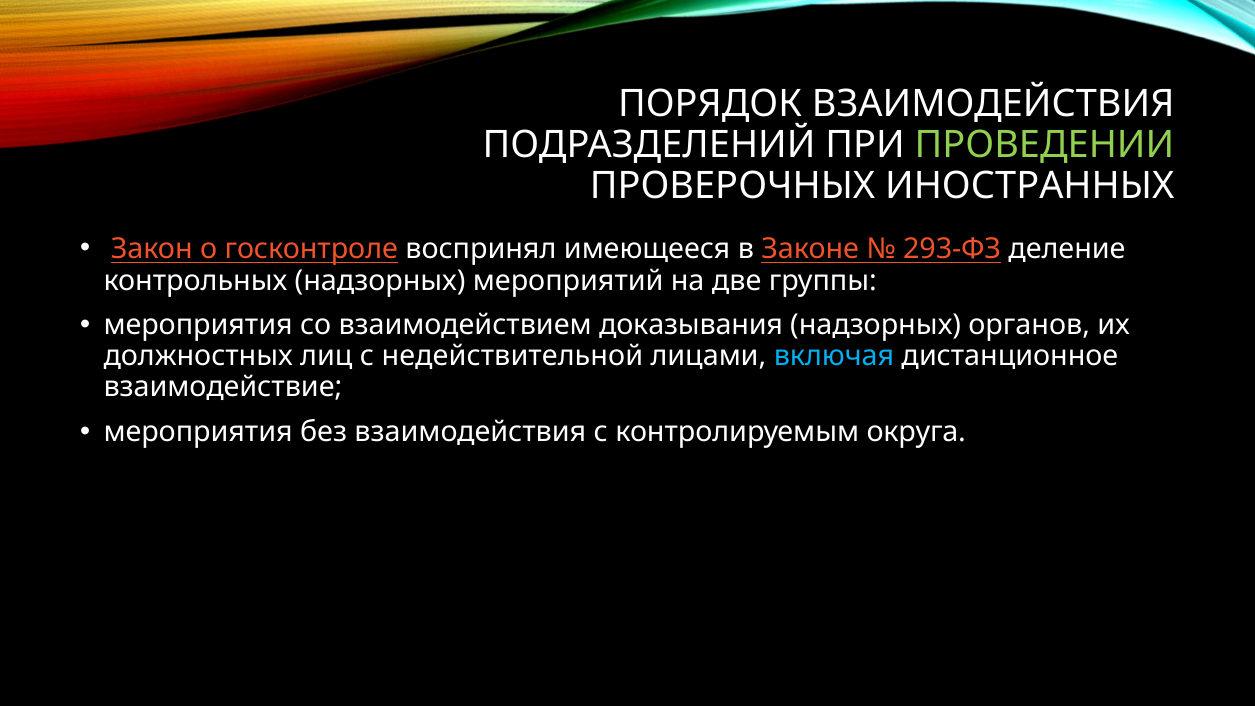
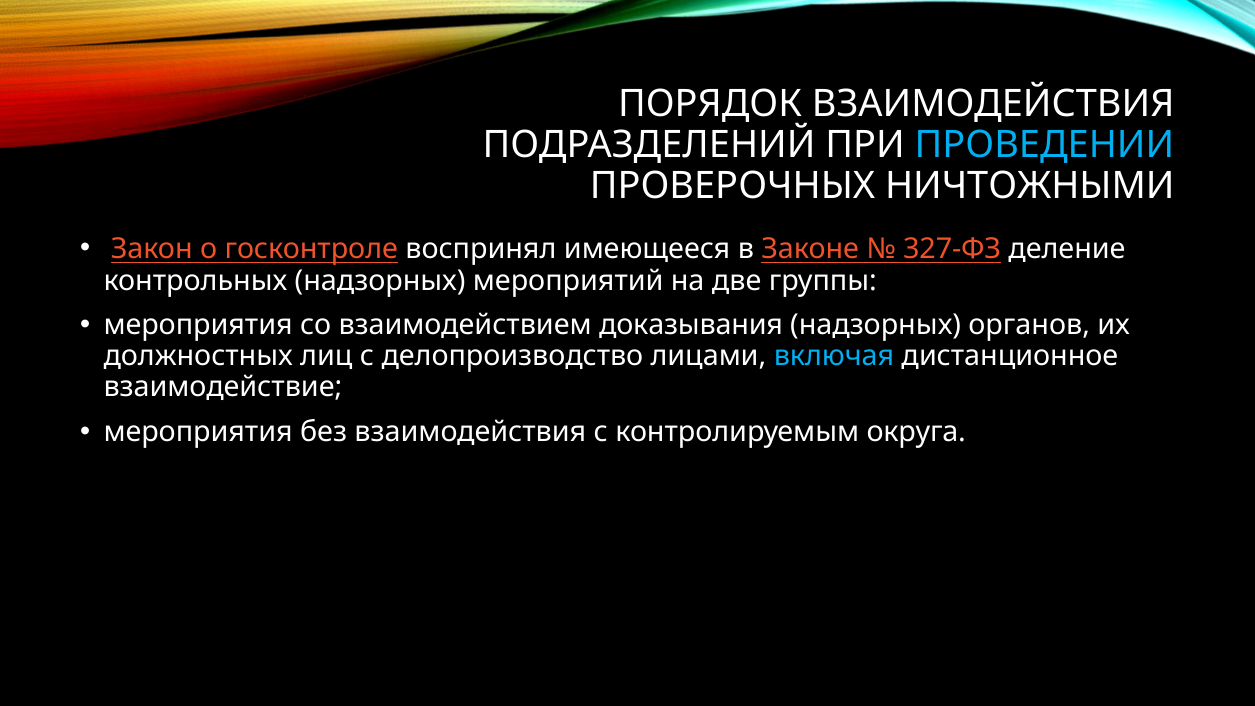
ПРОВЕДЕНИИ colour: light green -> light blue (1044, 145)
ИНОСТРАННЫХ: ИНОСТРАННЫХ -> НИЧТОЖНЫМИ (1030, 186)
293-ФЗ: 293-ФЗ -> 327-ФЗ (952, 249)
недействительной: недействительной -> делопроизводство (512, 356)
